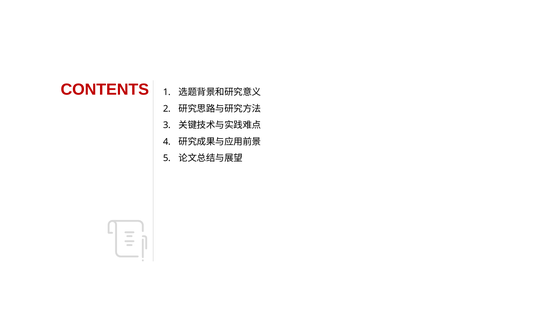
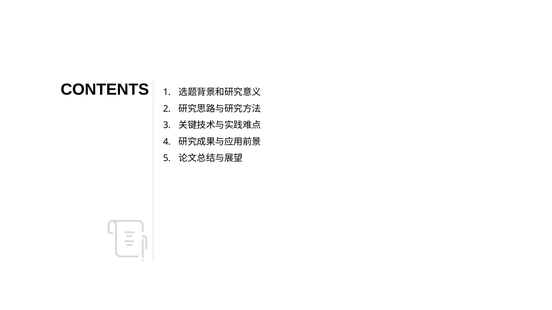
CONTENTS colour: red -> black (105, 90)
